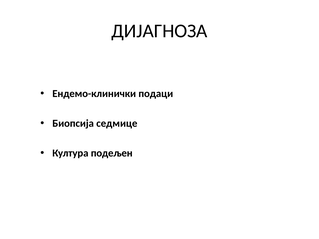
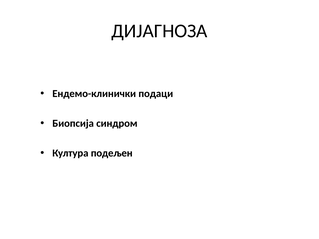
седмице: седмице -> синдром (117, 124)
